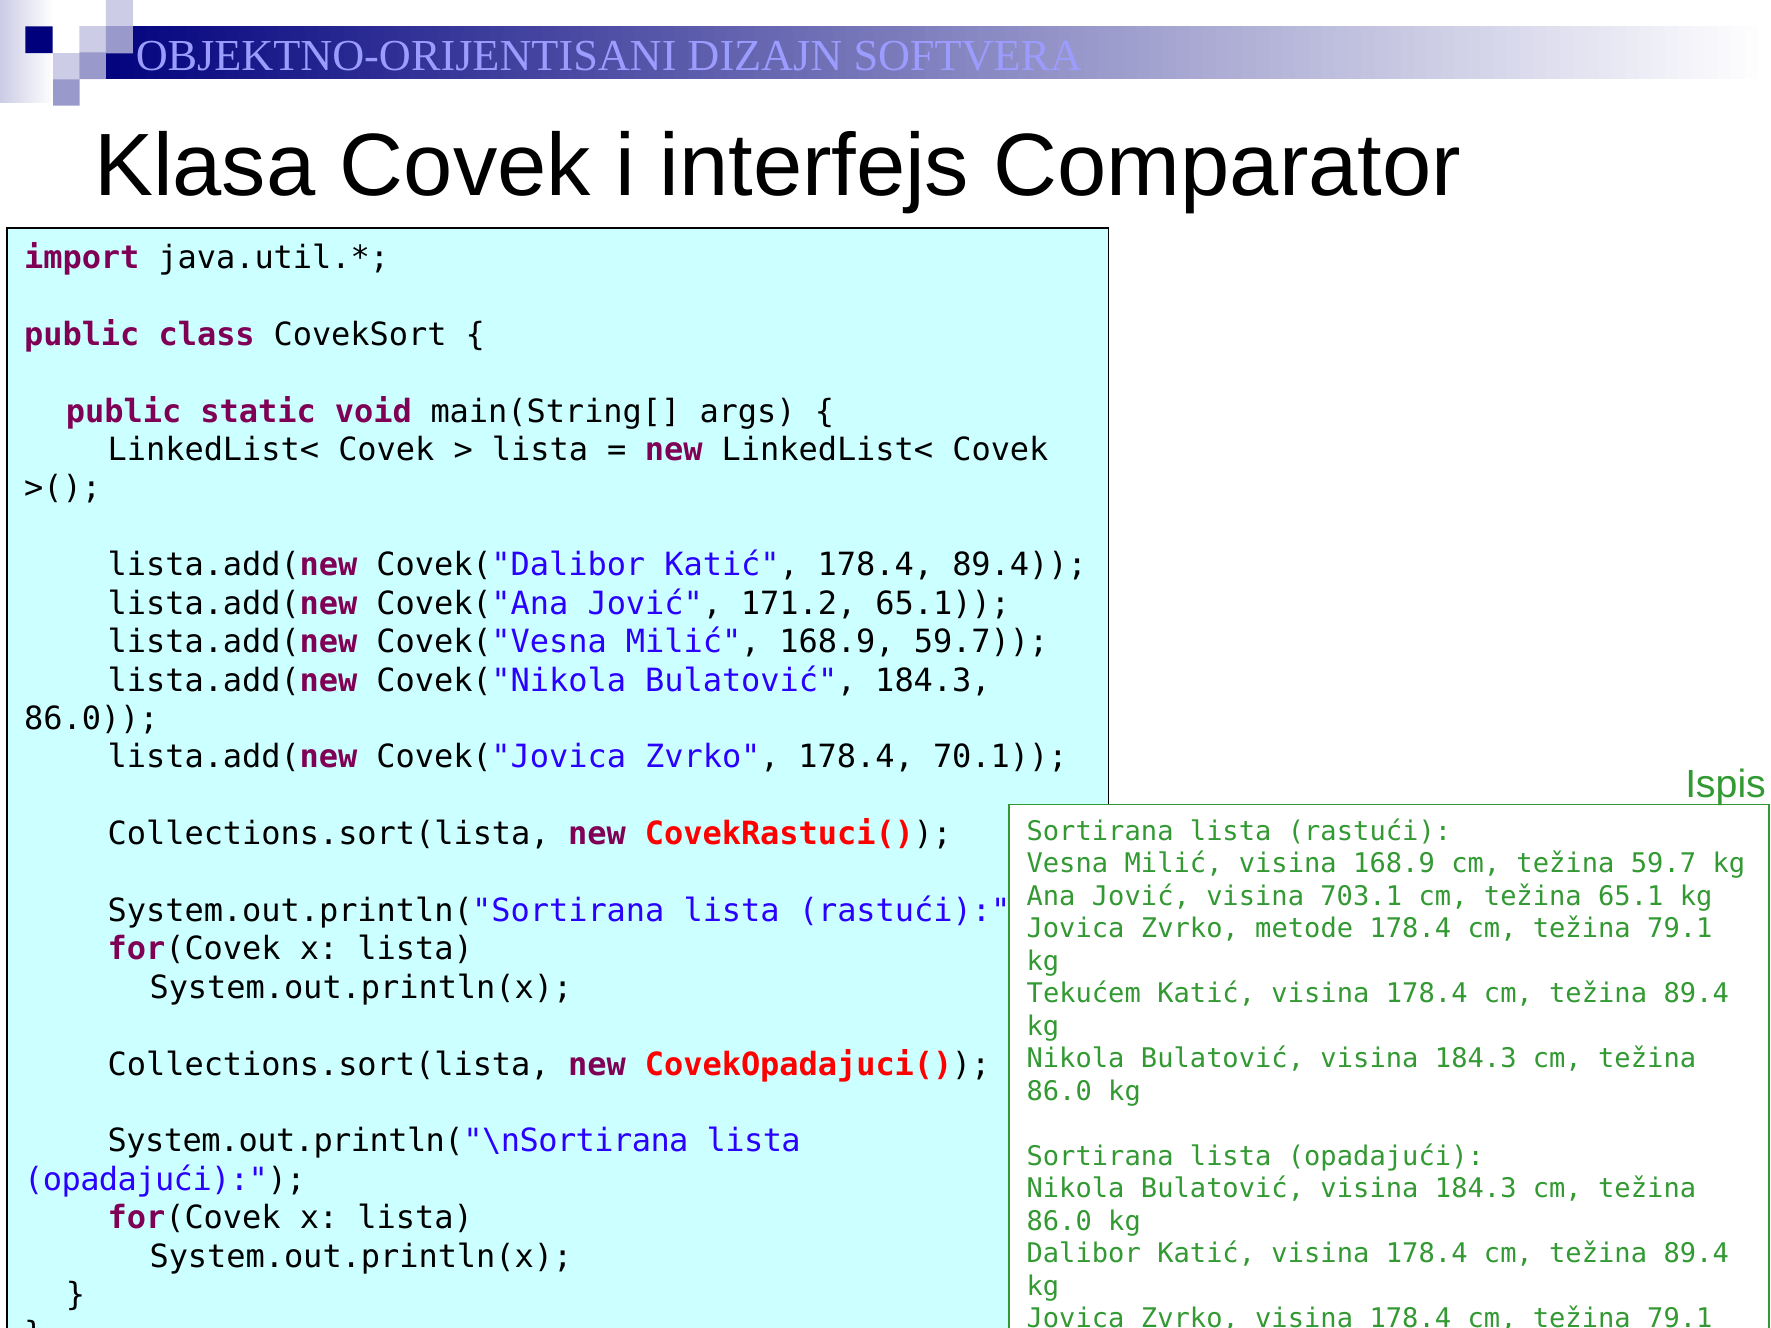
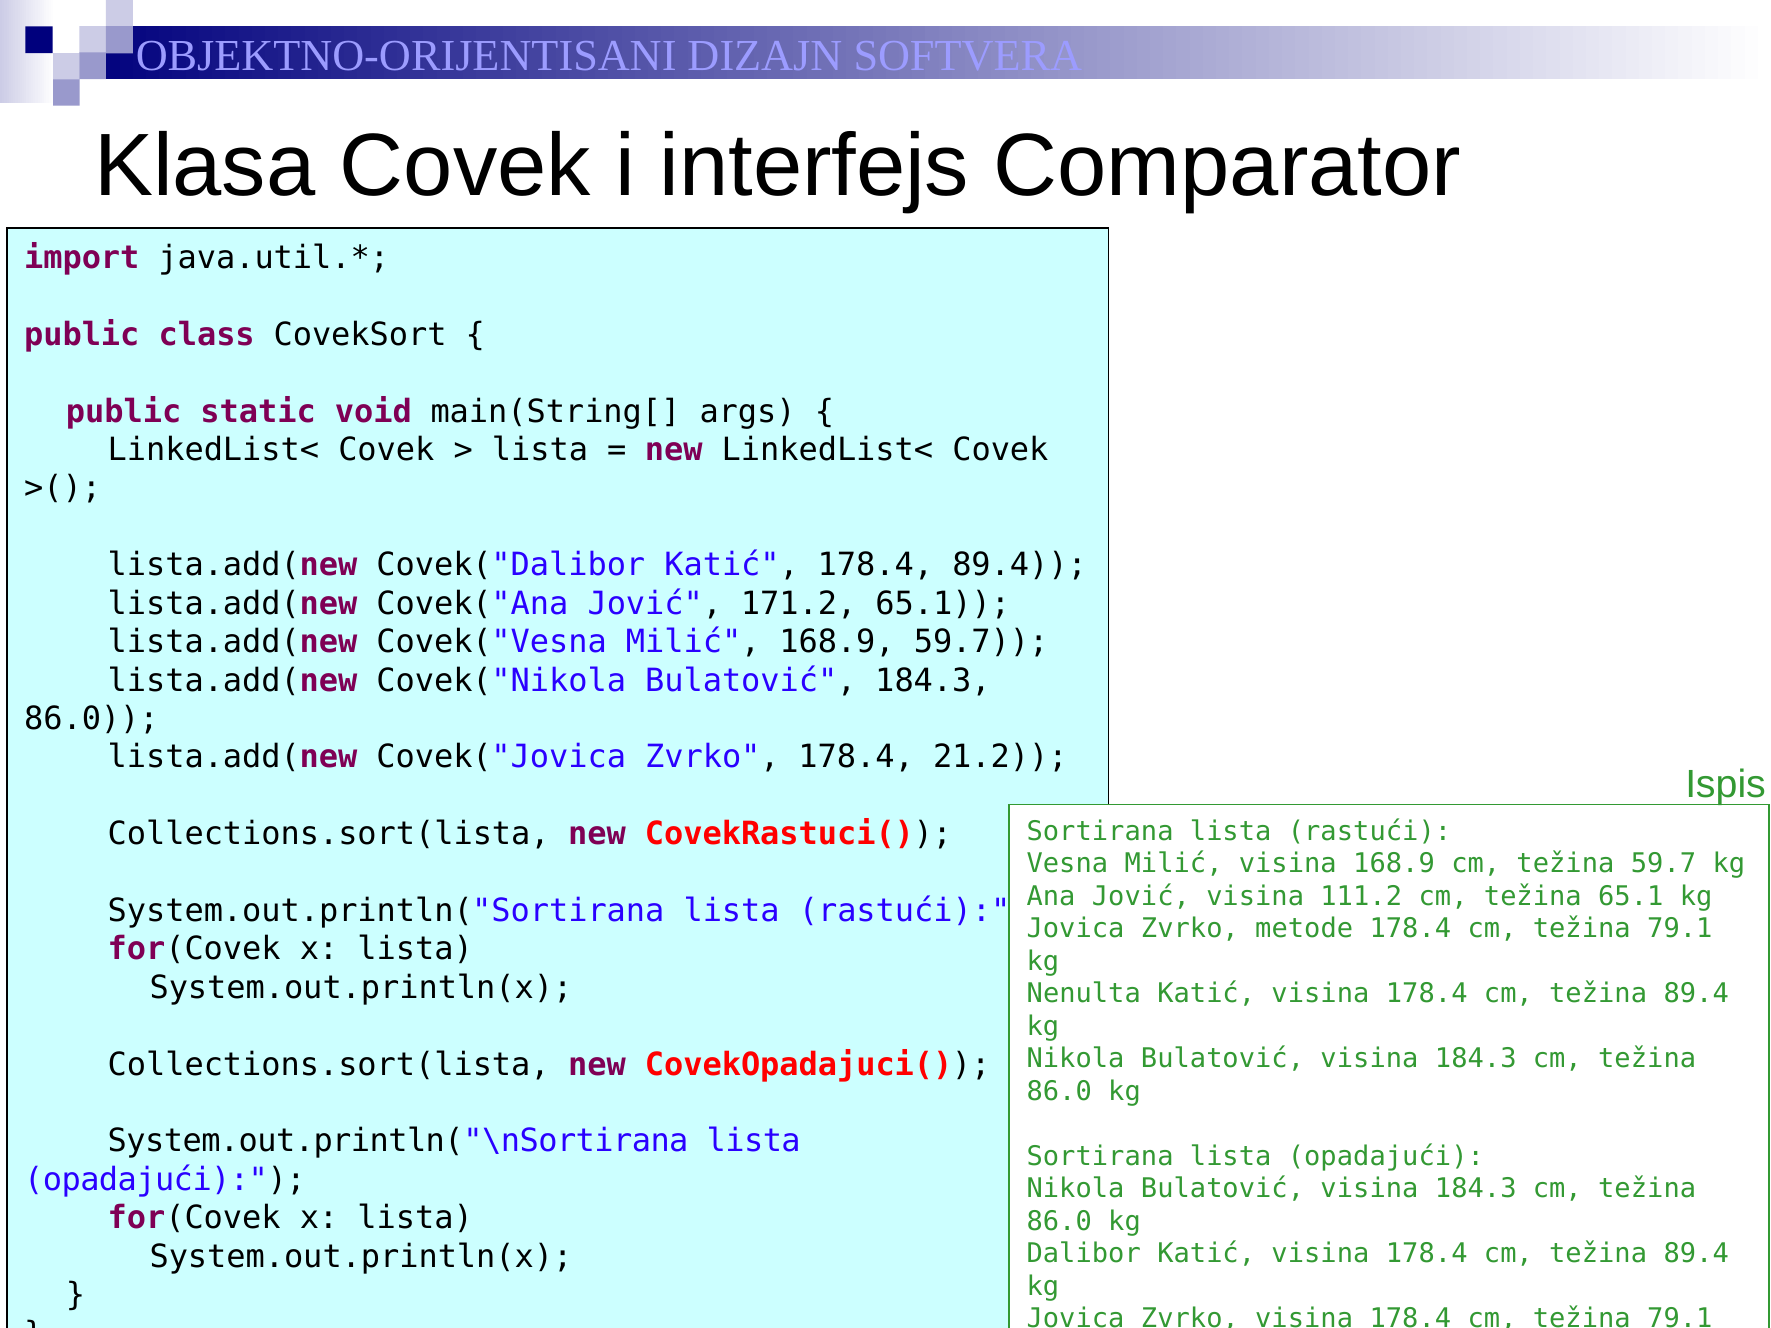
70.1: 70.1 -> 21.2 (1000, 757)
703.1: 703.1 -> 111.2 (1361, 897)
Tekućem: Tekućem -> Nenulta (1084, 994)
